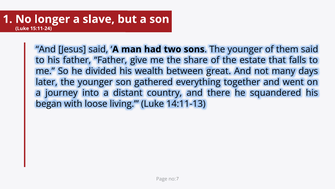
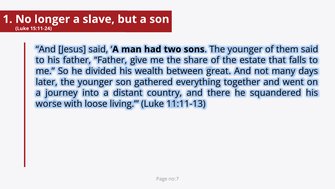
began: began -> worse (49, 104)
14:11-13: 14:11-13 -> 11:11-13 (186, 104)
